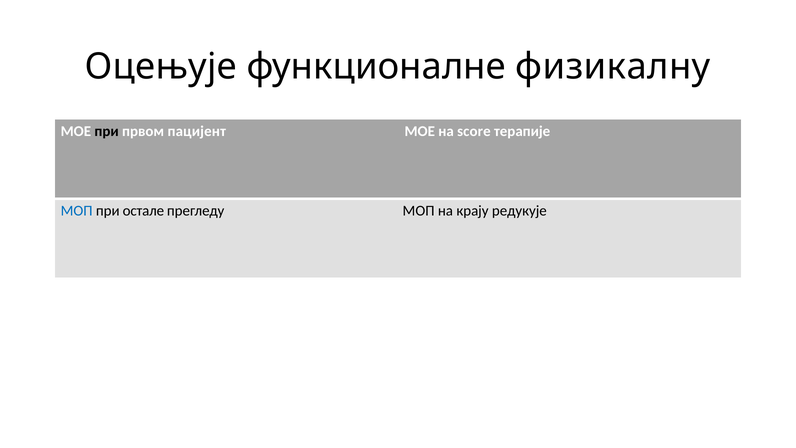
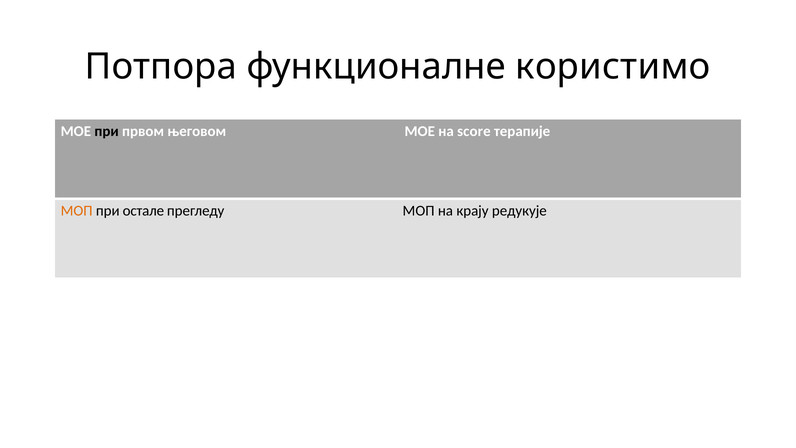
Оцењује: Оцењује -> Потпора (161, 67)
физикалну: физикалну -> користимо (613, 67)
пацијент: пацијент -> његовом (197, 131)
МОП colour: blue -> orange (77, 211)
